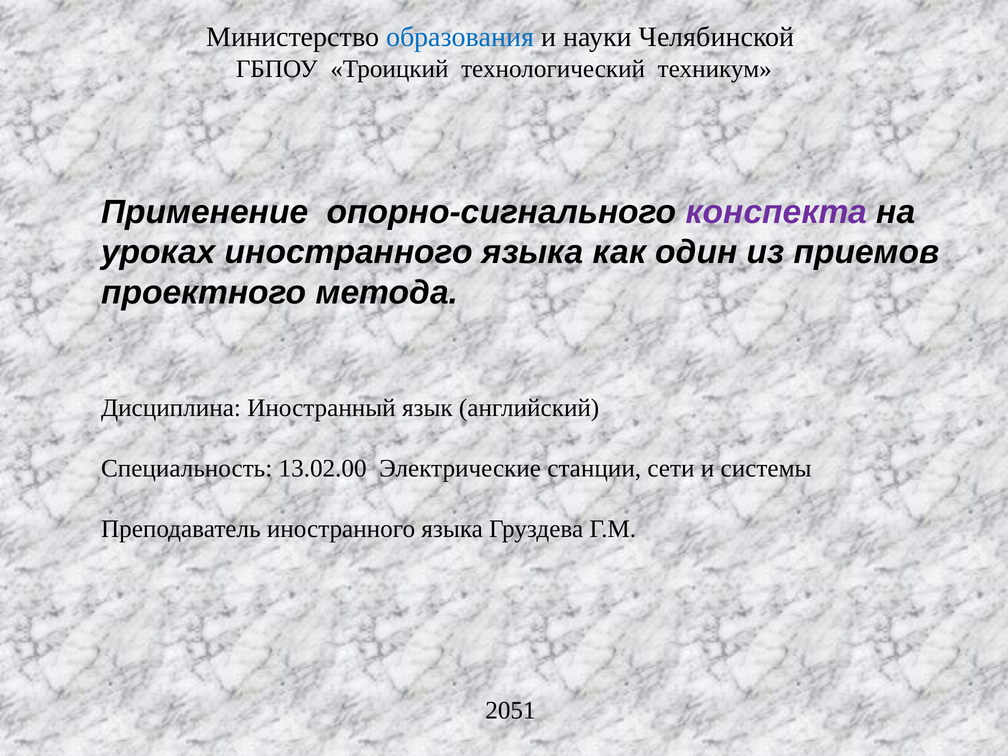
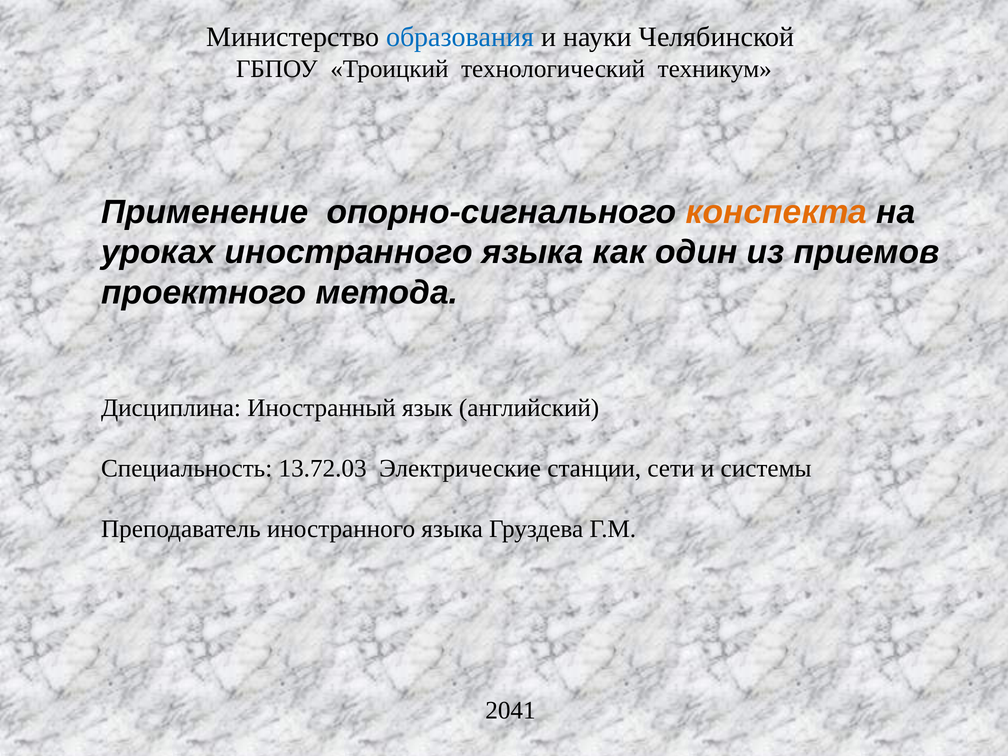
конспекта colour: purple -> orange (777, 212)
13.02.00: 13.02.00 -> 13.72.03 (323, 468)
2051: 2051 -> 2041 (510, 710)
